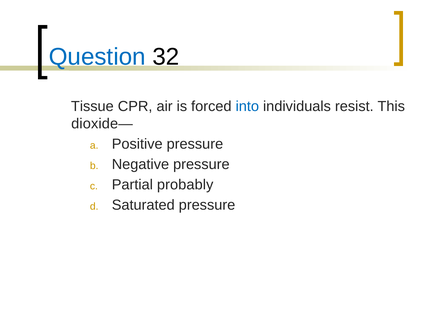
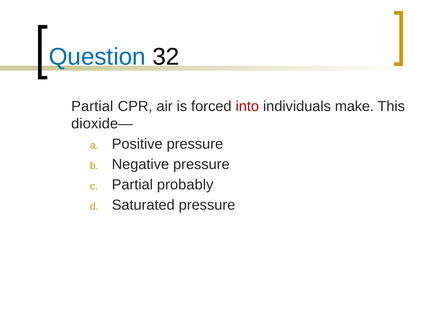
Tissue: Tissue -> Partial (92, 106)
into colour: blue -> red (247, 106)
resist: resist -> make (354, 106)
